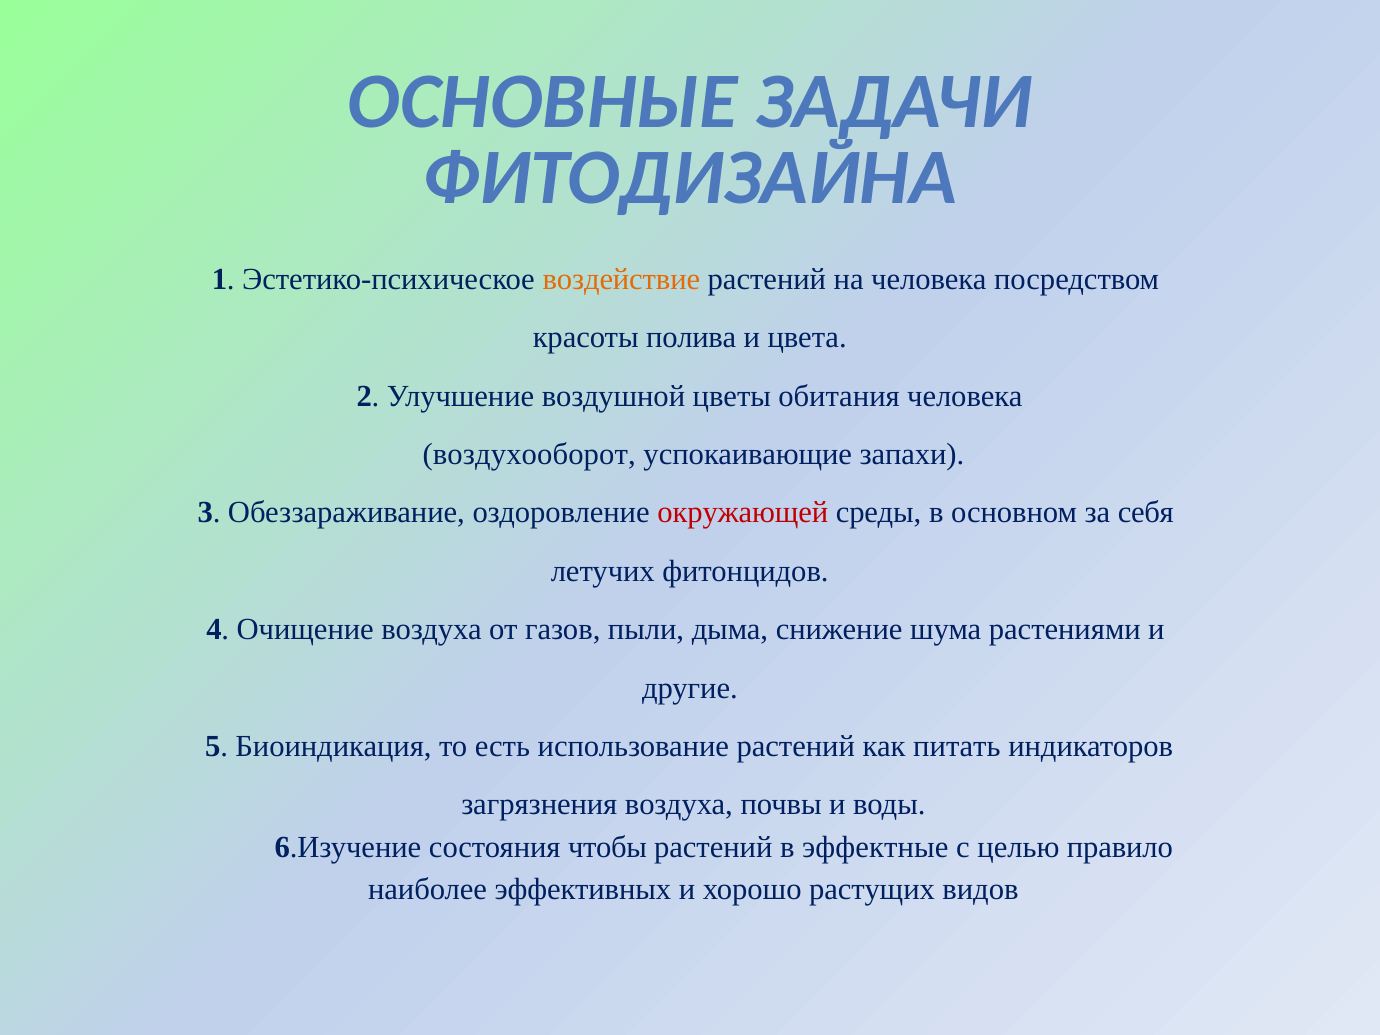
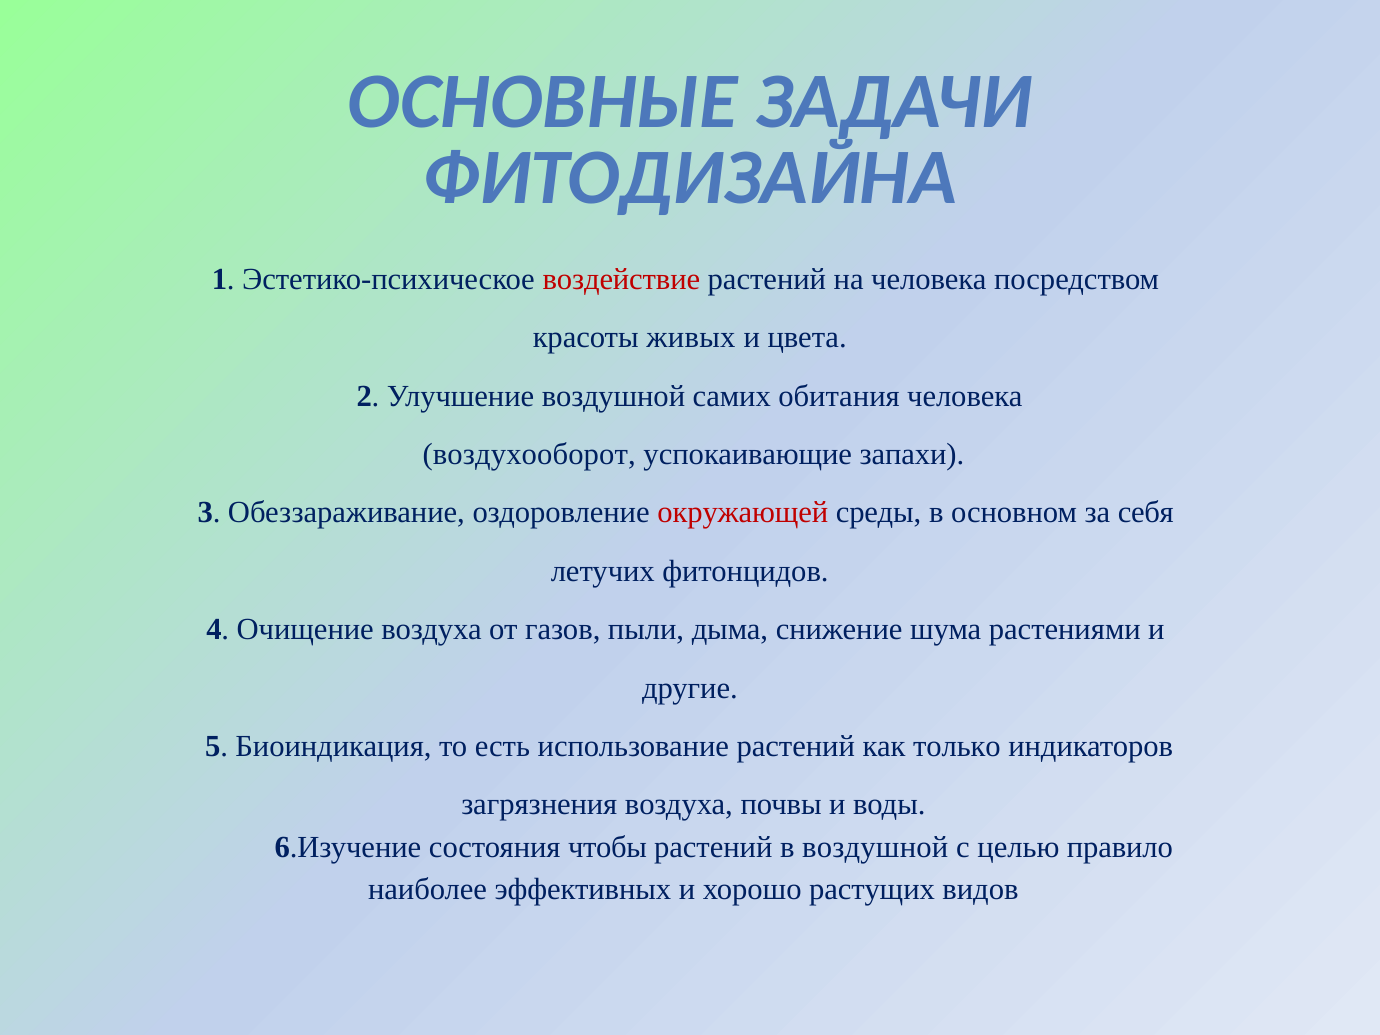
воздействие colour: orange -> red (621, 279)
полива: полива -> живых (691, 338)
цветы: цветы -> самих (732, 396)
питать: питать -> только (957, 746)
в эффектные: эффектные -> воздушной (875, 847)
